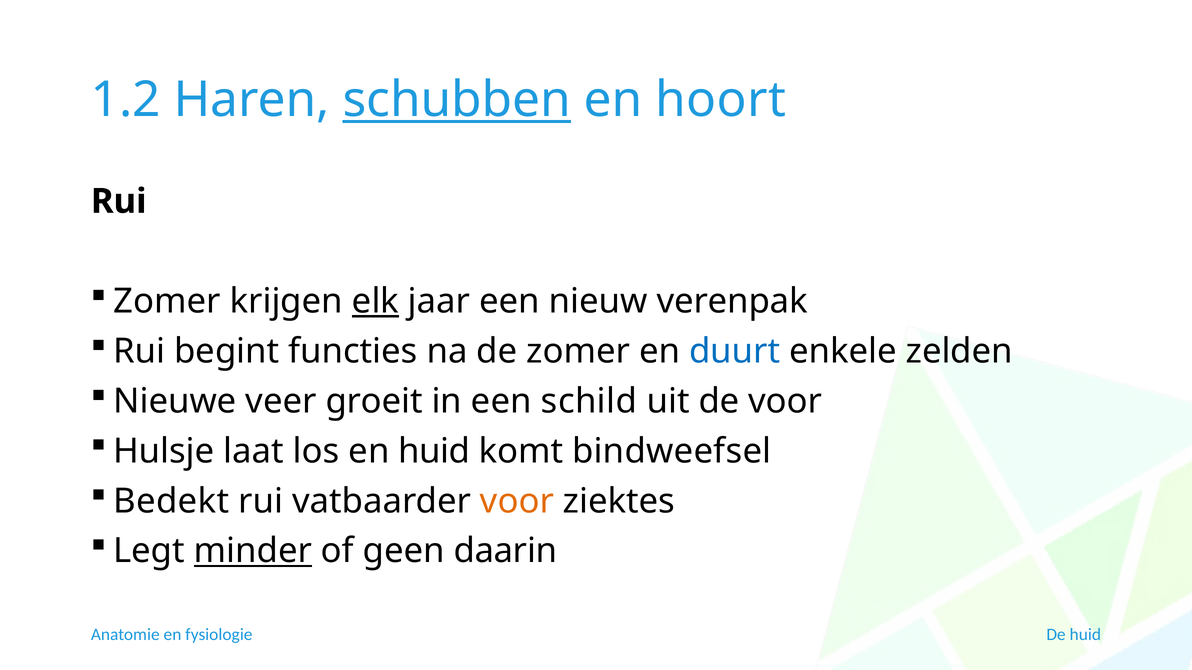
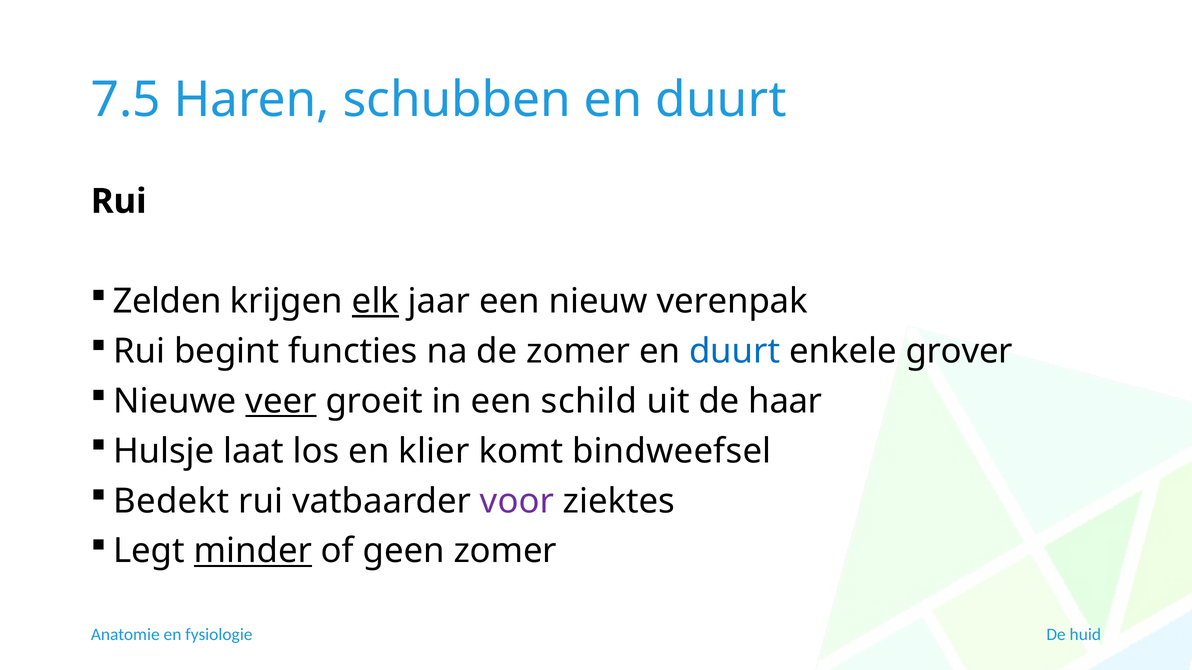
1.2: 1.2 -> 7.5 (126, 100)
schubben underline: present -> none (457, 100)
hoort: hoort -> duurt (721, 100)
Zomer: Zomer -> Zelden (167, 301)
zelden: zelden -> grover (959, 351)
veer underline: none -> present (281, 401)
de voor: voor -> haar (785, 401)
en huid: huid -> klier (434, 451)
voor colour: orange -> purple (517, 501)
geen daarin: daarin -> zomer (505, 551)
